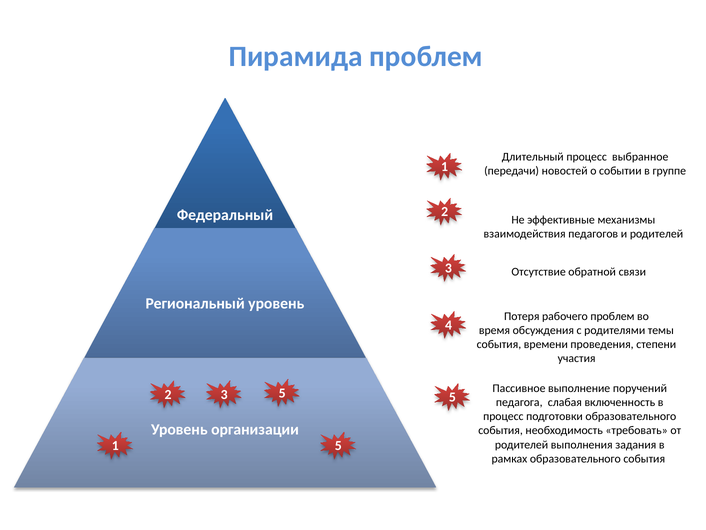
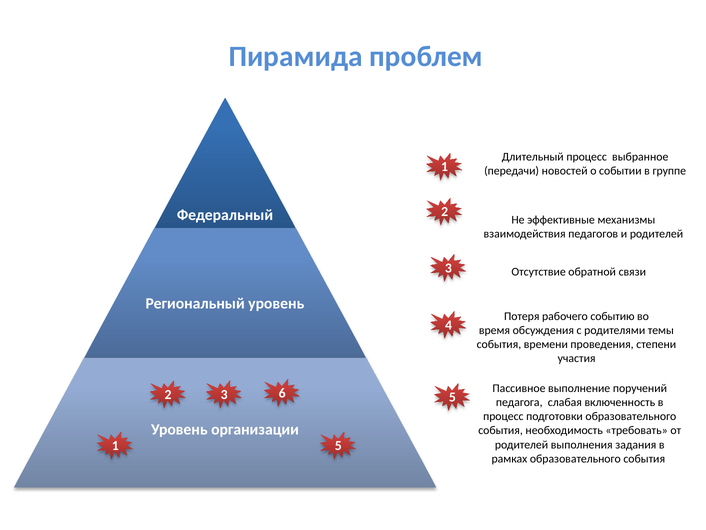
рабочего проблем: проблем -> событию (612, 316)
3 5: 5 -> 6 (282, 393)
